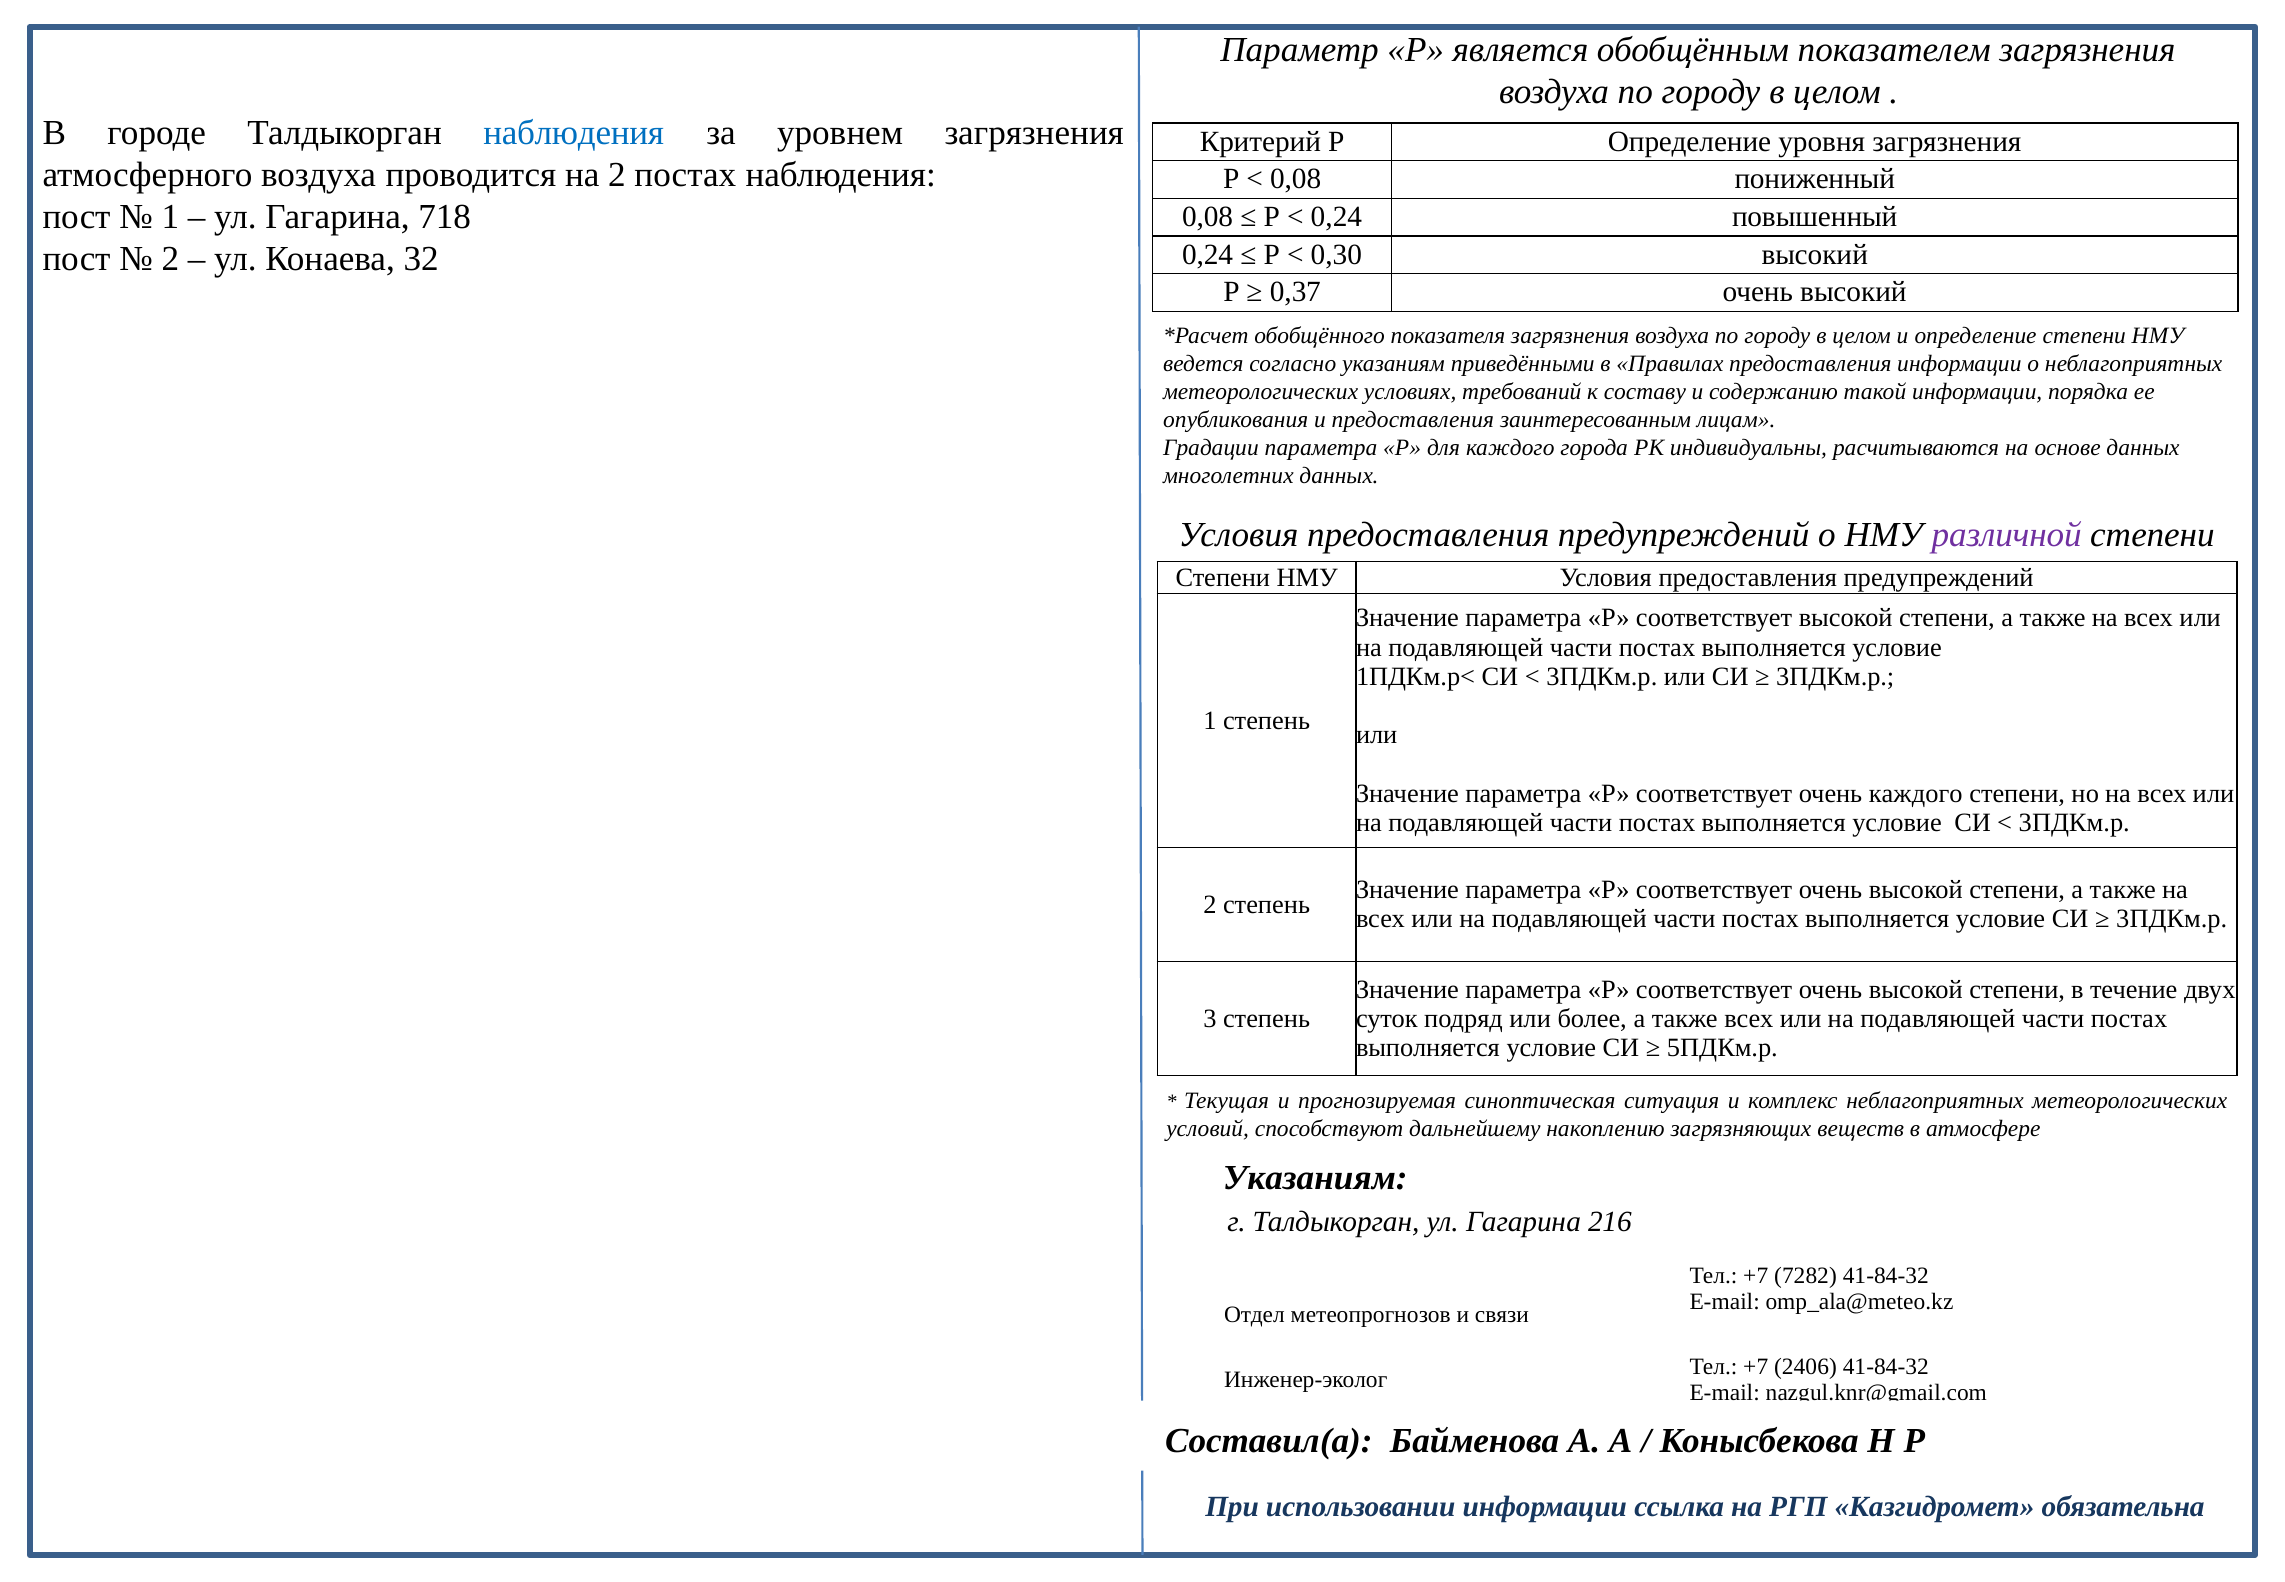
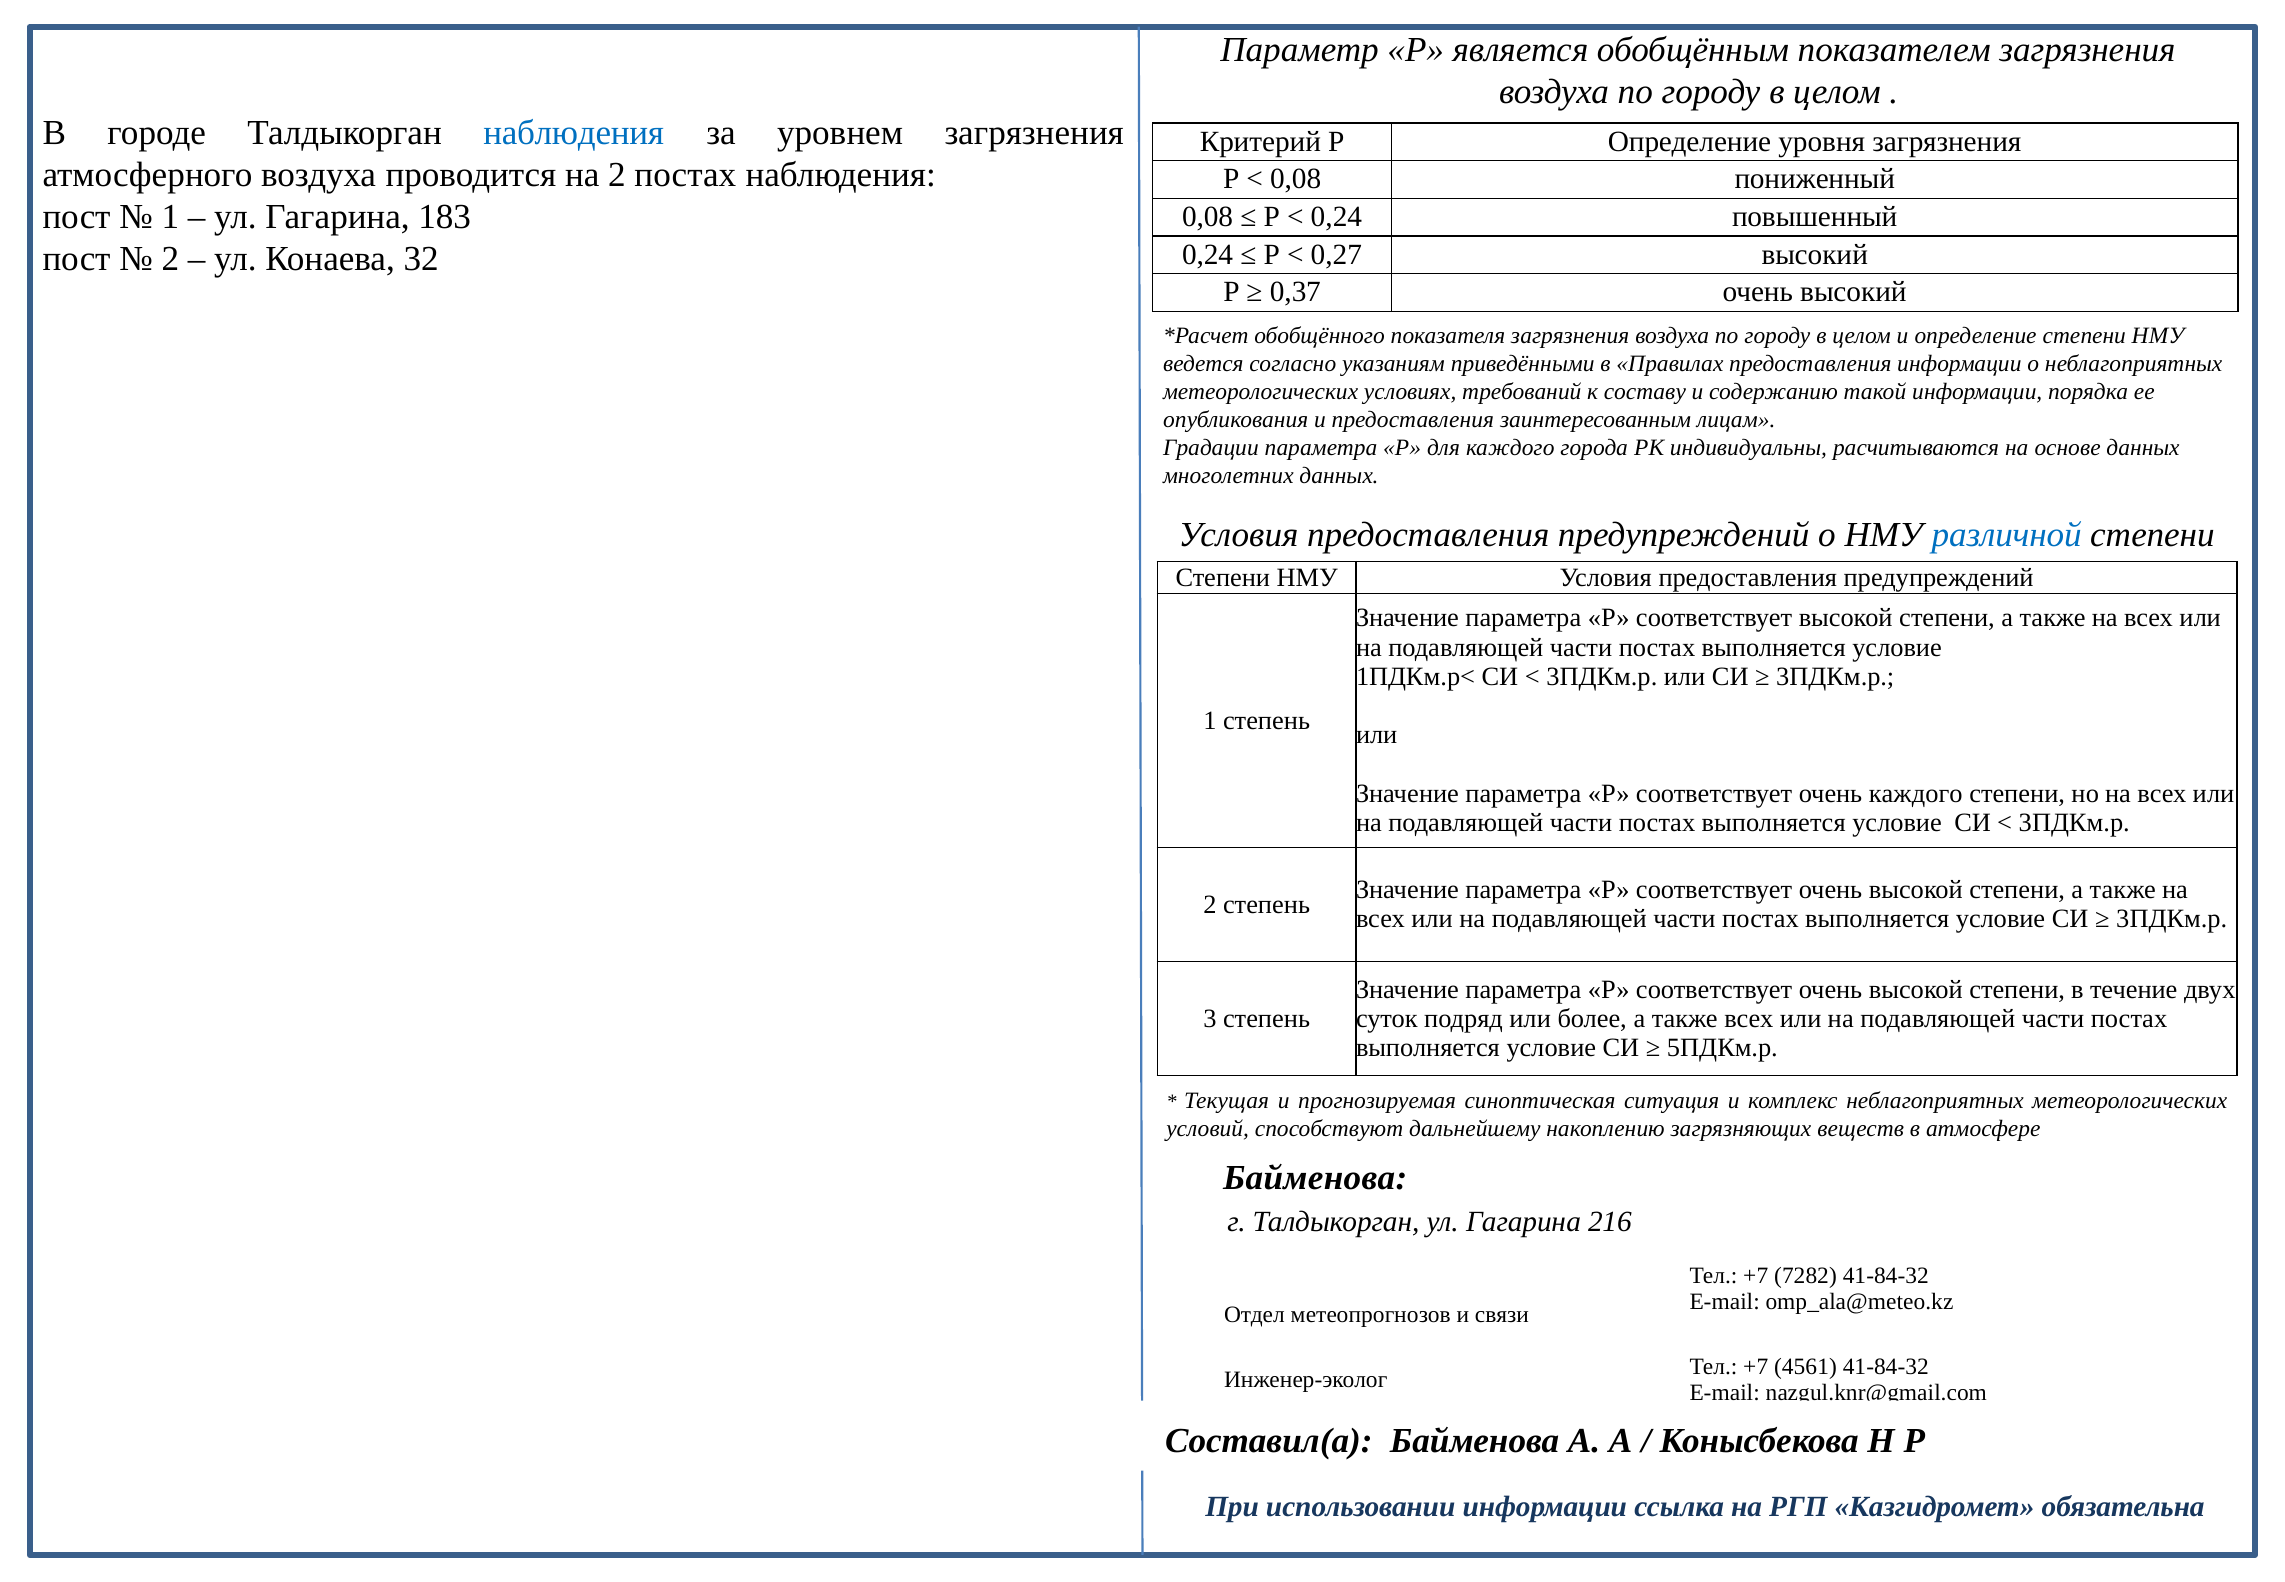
718: 718 -> 183 (445, 217)
0,30: 0,30 -> 0,27 (1336, 255)
различной colour: purple -> blue (2007, 535)
Указаниям: Указаниям -> Байменова (1315, 1178)
2406: 2406 -> 4561 (1805, 1367)
